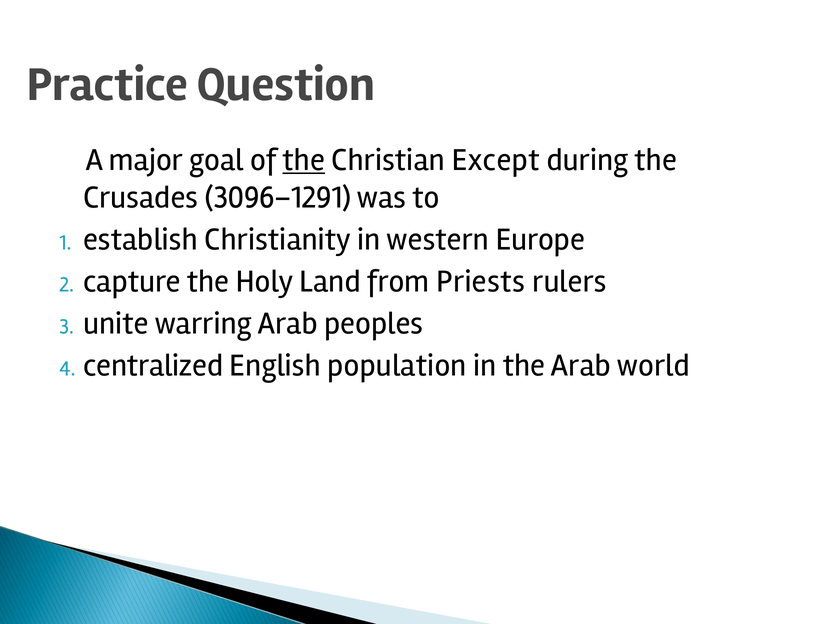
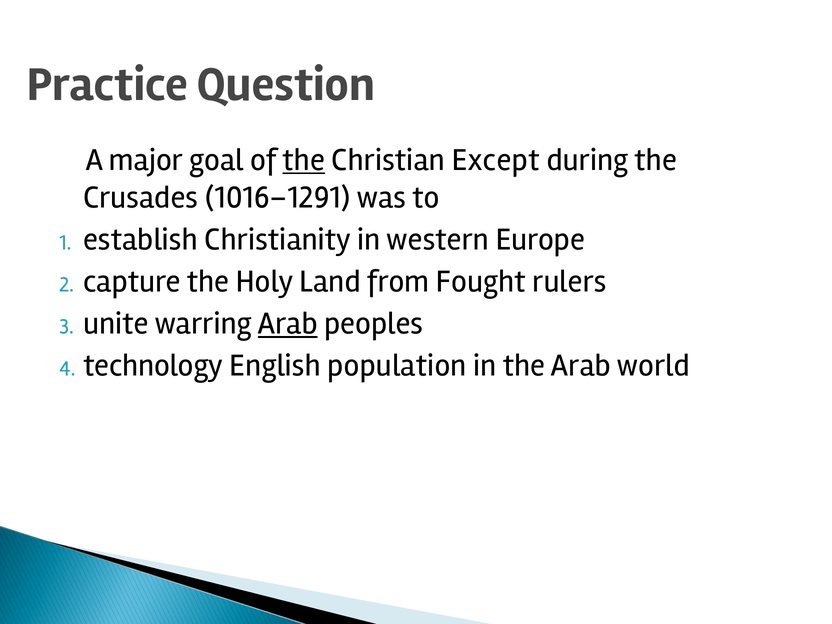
3096–1291: 3096–1291 -> 1016–1291 (278, 197)
Priests: Priests -> Fought (481, 281)
Arab underline: none -> present (288, 324)
centralized: centralized -> technology (153, 366)
